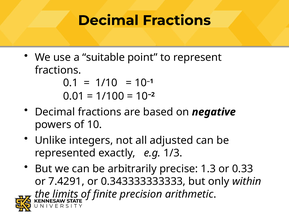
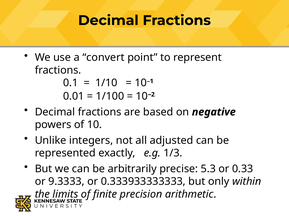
suitable: suitable -> convert (103, 58)
1.3: 1.3 -> 5.3 (208, 169)
7.4291: 7.4291 -> 9.3333 (66, 182)
0.343333333333: 0.343333333333 -> 0.333933333333 (143, 182)
